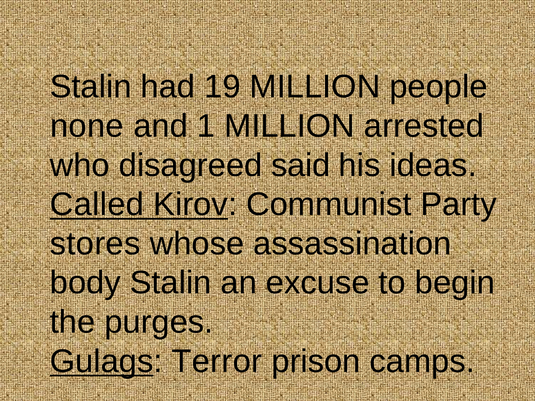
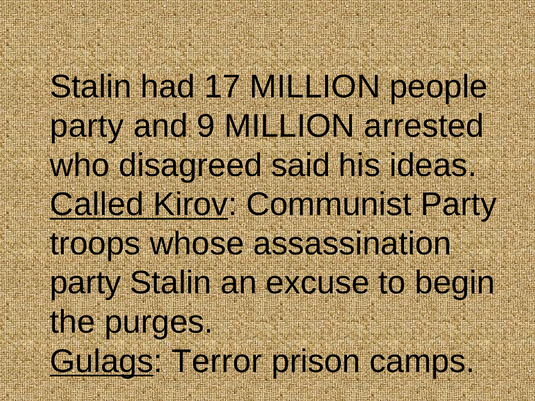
19: 19 -> 17 (222, 87)
none: none -> party (87, 126)
1: 1 -> 9 (206, 126)
stores: stores -> troops (95, 244)
body: body -> party (85, 283)
